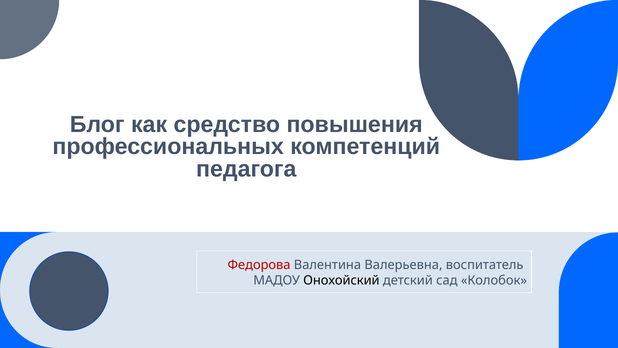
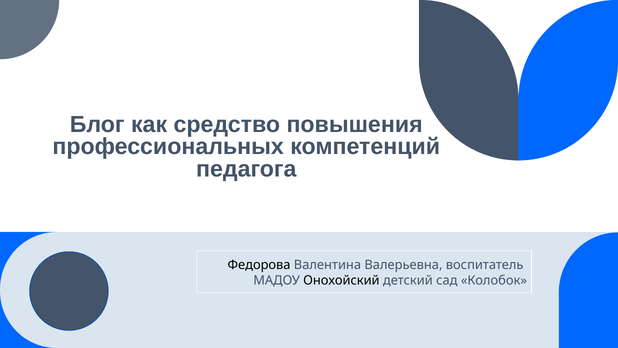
Федорова colour: red -> black (259, 265)
